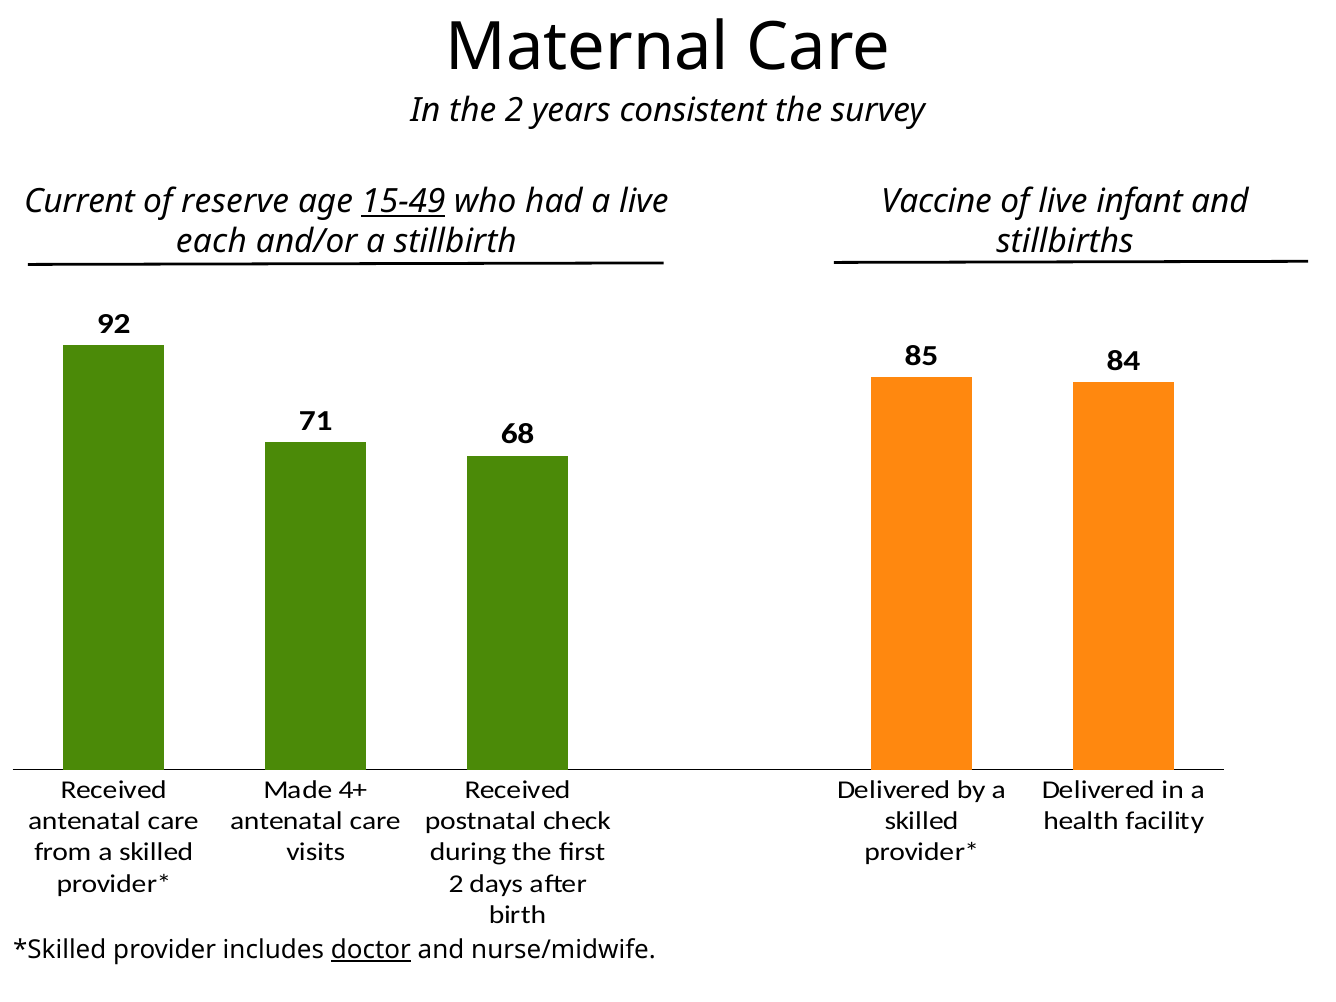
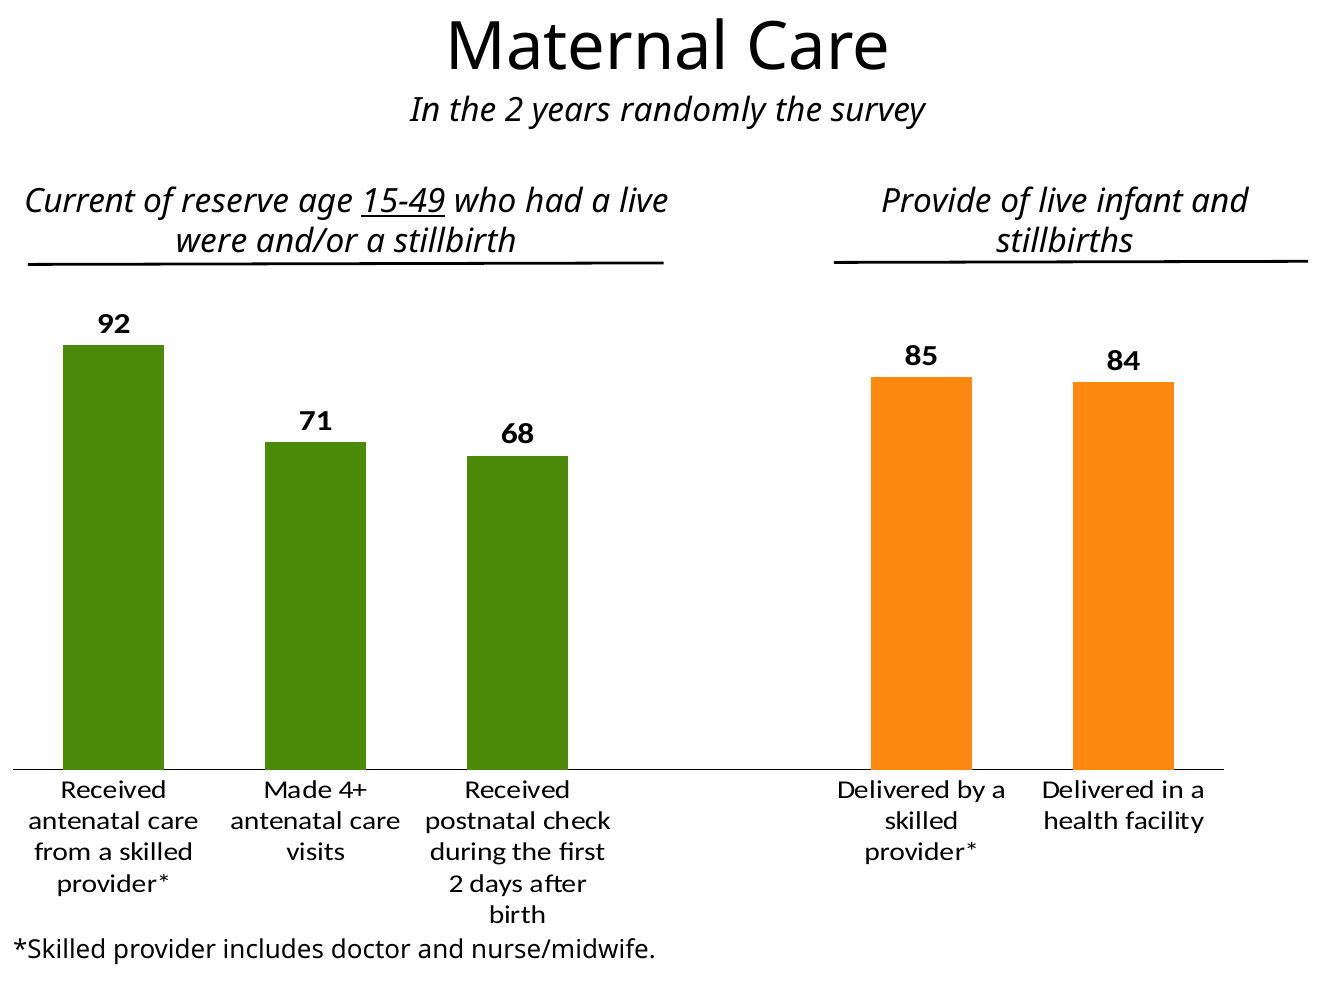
consistent: consistent -> randomly (693, 110)
Vaccine: Vaccine -> Provide (936, 201)
each: each -> were (212, 241)
doctor underline: present -> none (371, 950)
